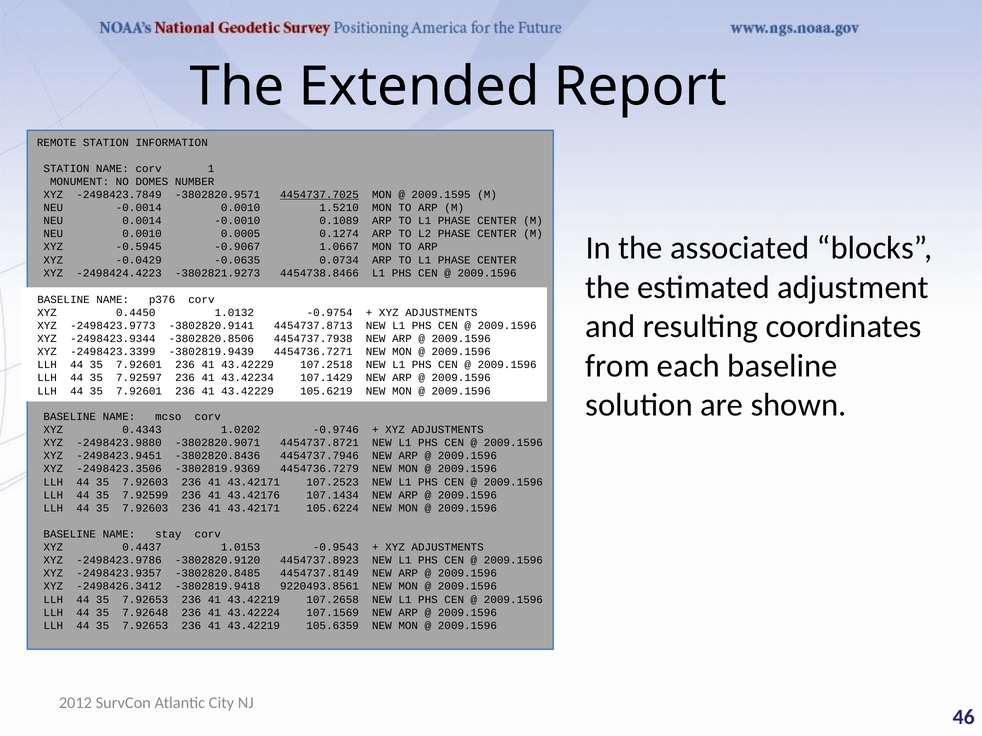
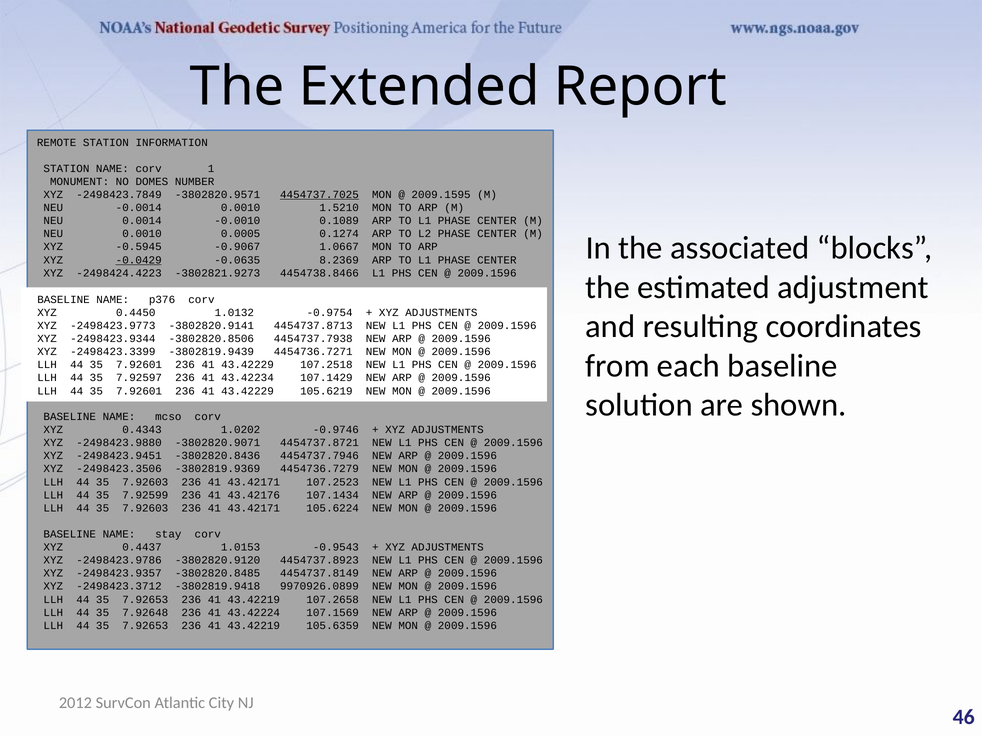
-0.0429 underline: none -> present (139, 260)
0.0734: 0.0734 -> 8.2369 (339, 260)
-2498426.3412: -2498426.3412 -> -2498423.3712 (119, 587)
9220493.8561: 9220493.8561 -> 9970926.0899 (319, 587)
